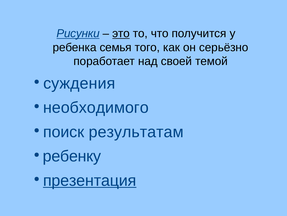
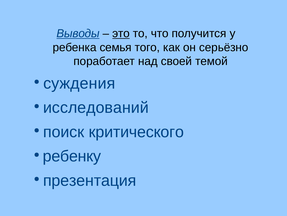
Рисунки: Рисунки -> Выводы (78, 33)
необходимого: необходимого -> исследований (96, 107)
результатам: результатам -> критического (136, 131)
презентация underline: present -> none (90, 180)
